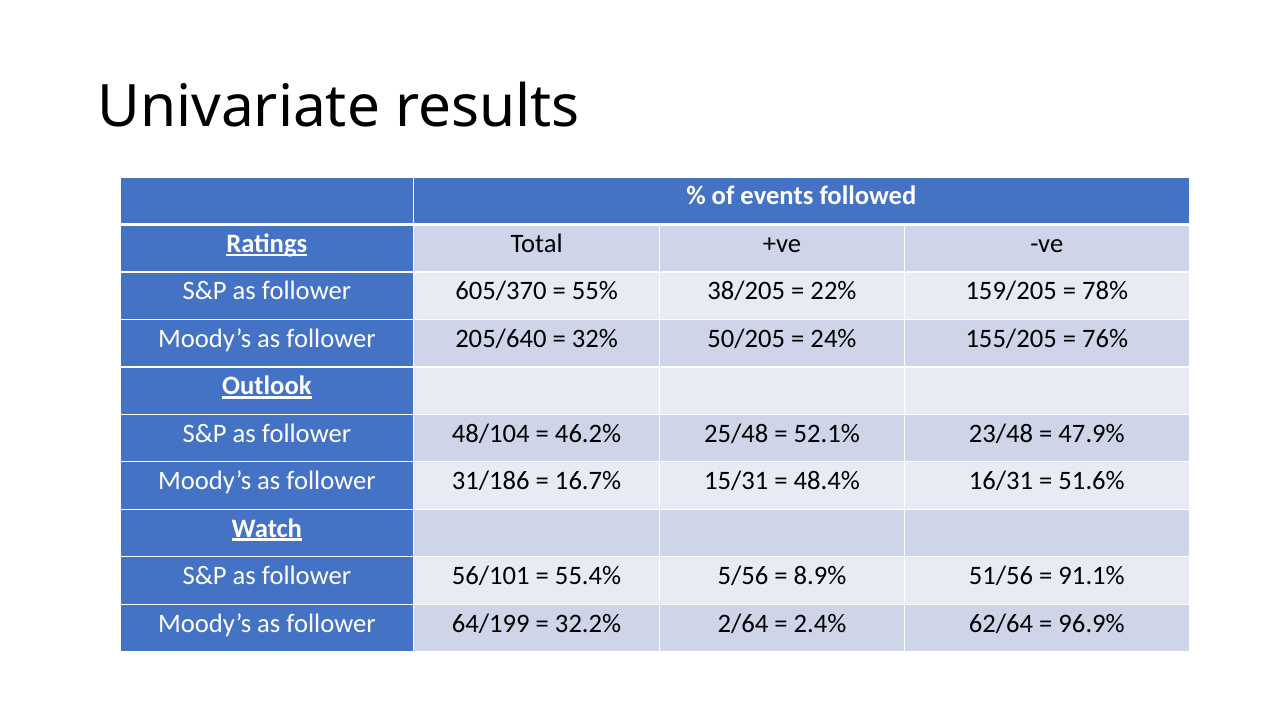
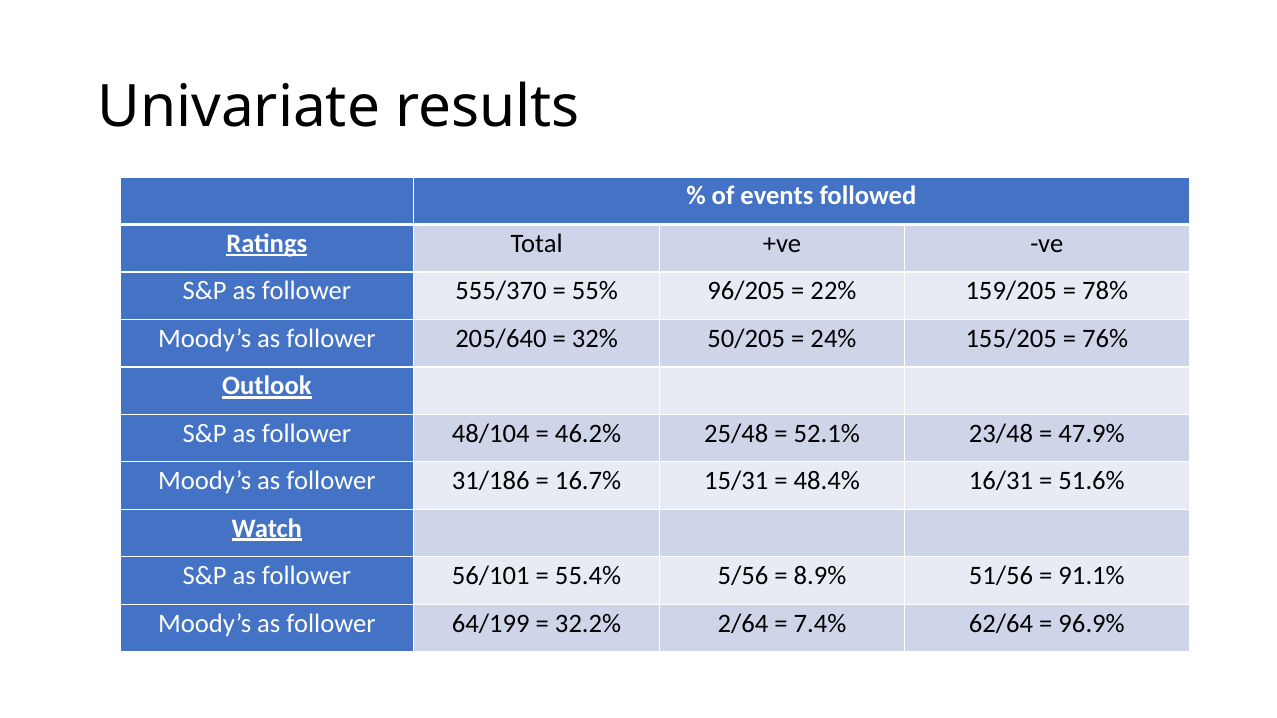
605/370: 605/370 -> 555/370 (501, 291)
38/205: 38/205 -> 96/205 (746, 291)
2.4%: 2.4% -> 7.4% (820, 624)
